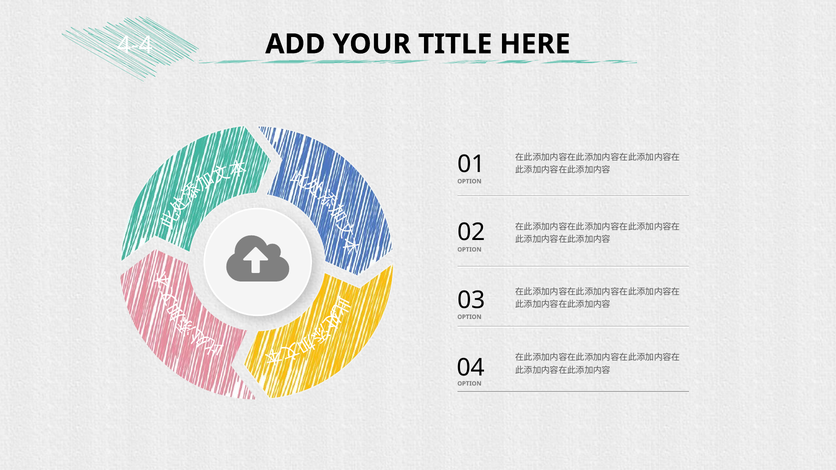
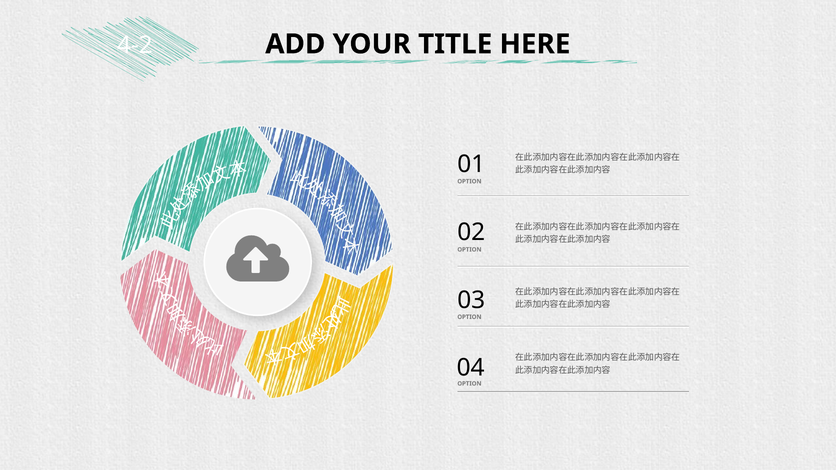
4-4: 4-4 -> 4-2 (135, 45)
